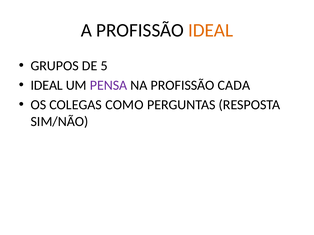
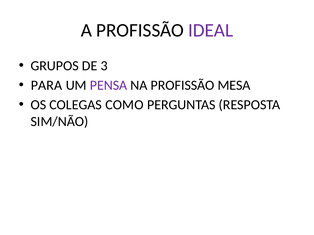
IDEAL colour: orange -> purple (211, 30)
5: 5 -> 3 (104, 66)
IDEAL: IDEAL -> PARA (47, 85)
CADA: CADA -> MESA (234, 85)
